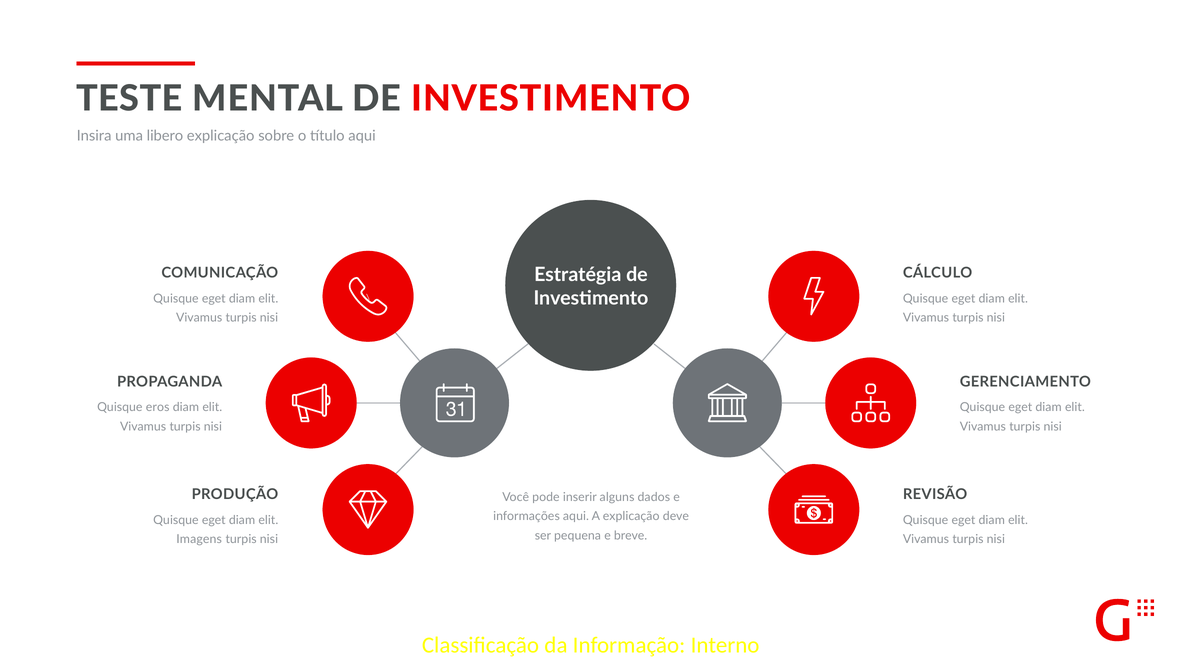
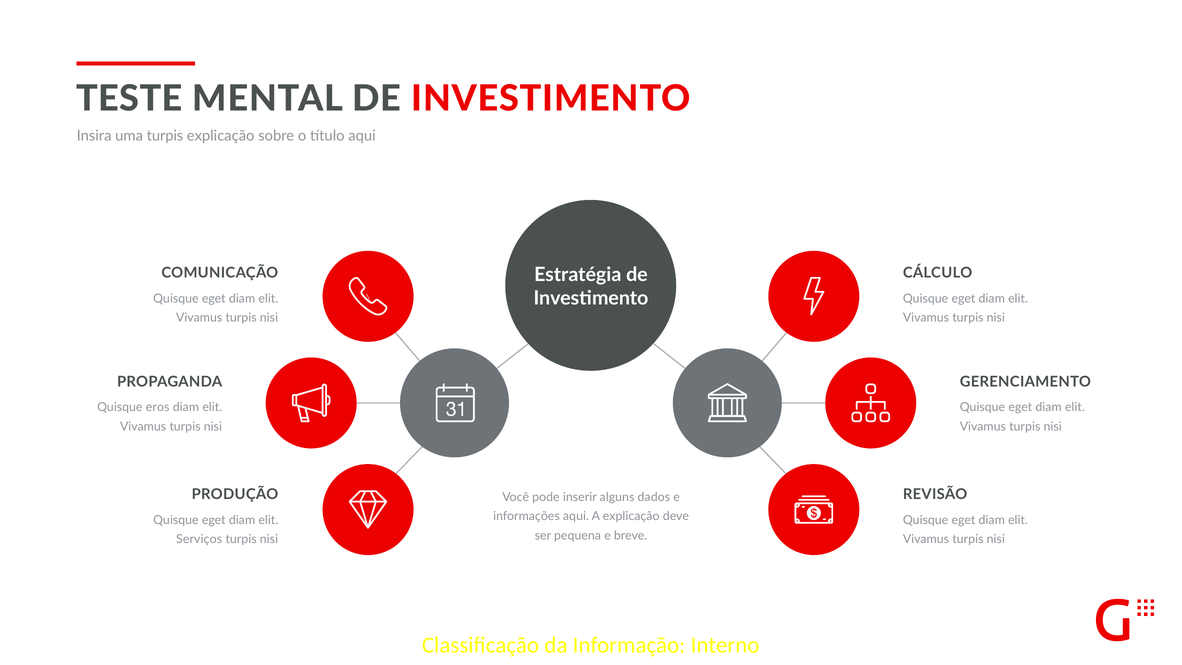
uma libero: libero -> turpis (165, 136)
Imagens: Imagens -> Serviços (199, 539)
